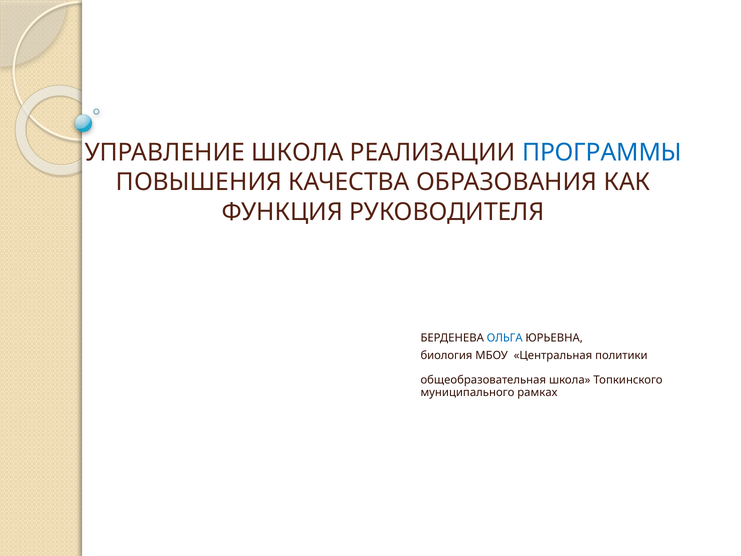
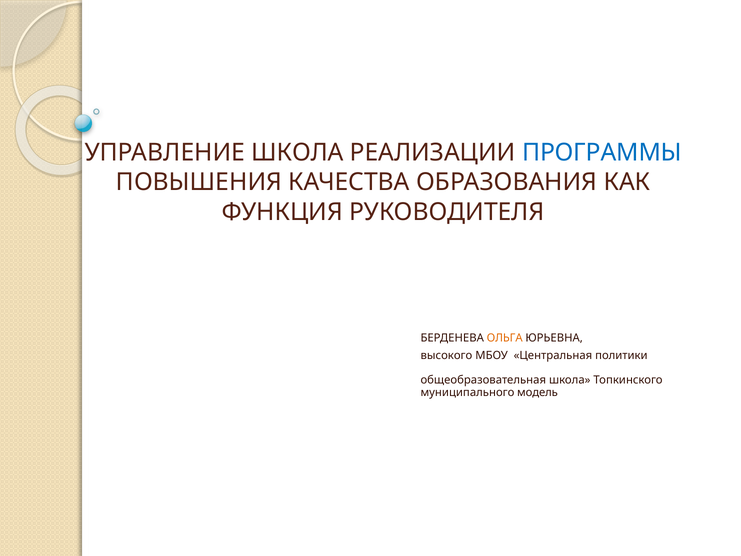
ОЛЬГА colour: blue -> orange (505, 338)
биология: биология -> высокого (446, 356)
рамках: рамках -> модель (537, 392)
